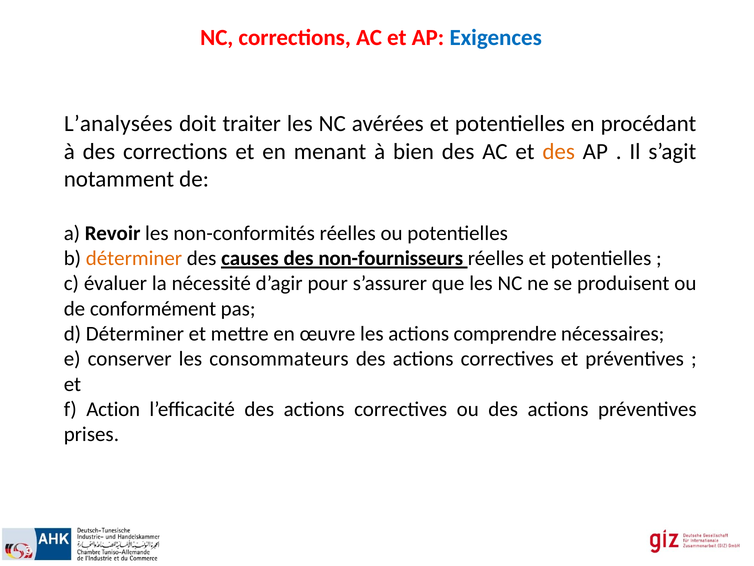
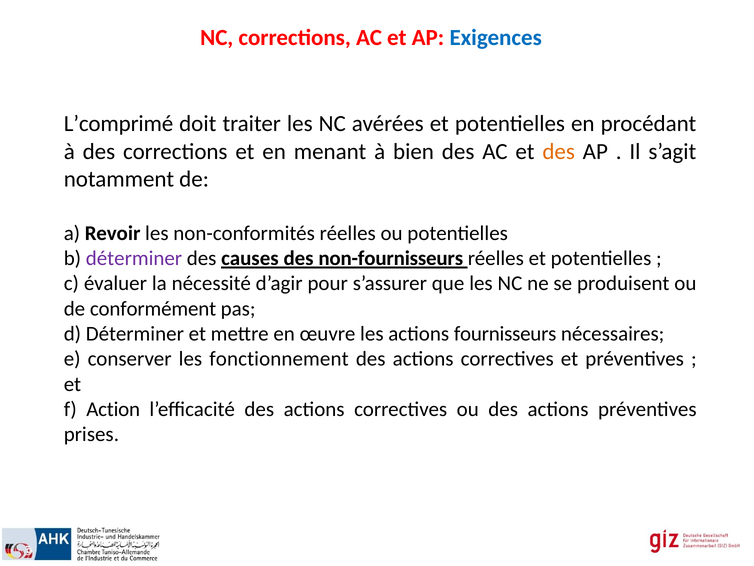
L’analysées: L’analysées -> L’comprimé (119, 124)
déterminer colour: orange -> purple (134, 258)
comprendre: comprendre -> fournisseurs (505, 333)
consommateurs: consommateurs -> fonctionnement (279, 359)
